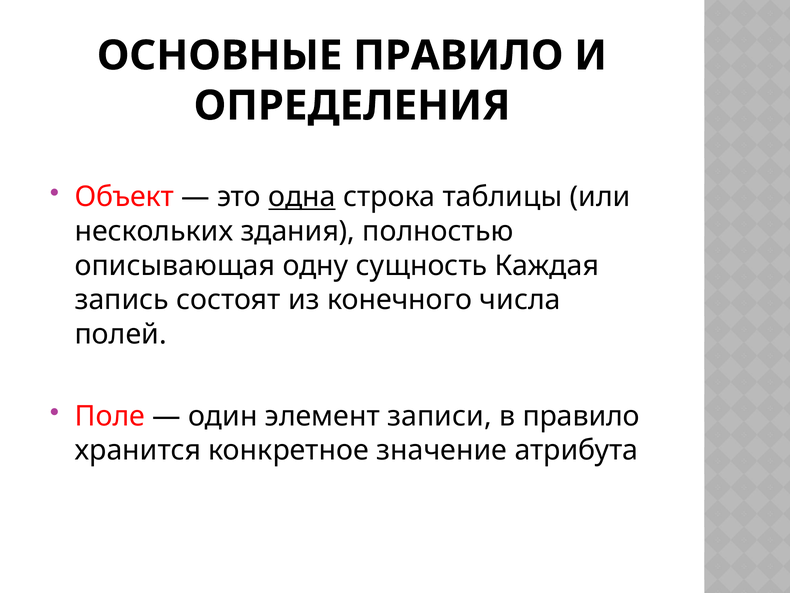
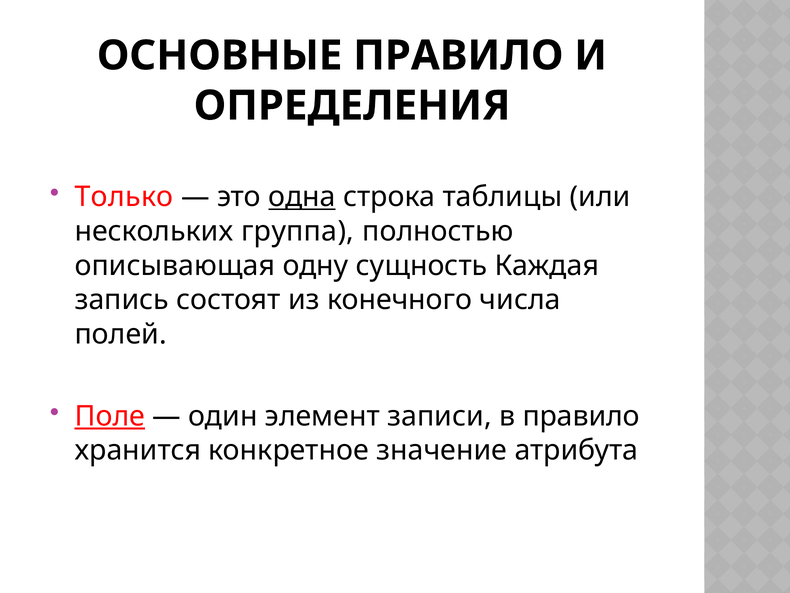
Объект: Объект -> Только (124, 197)
здания: здания -> группа (298, 231)
Поле underline: none -> present (110, 416)
